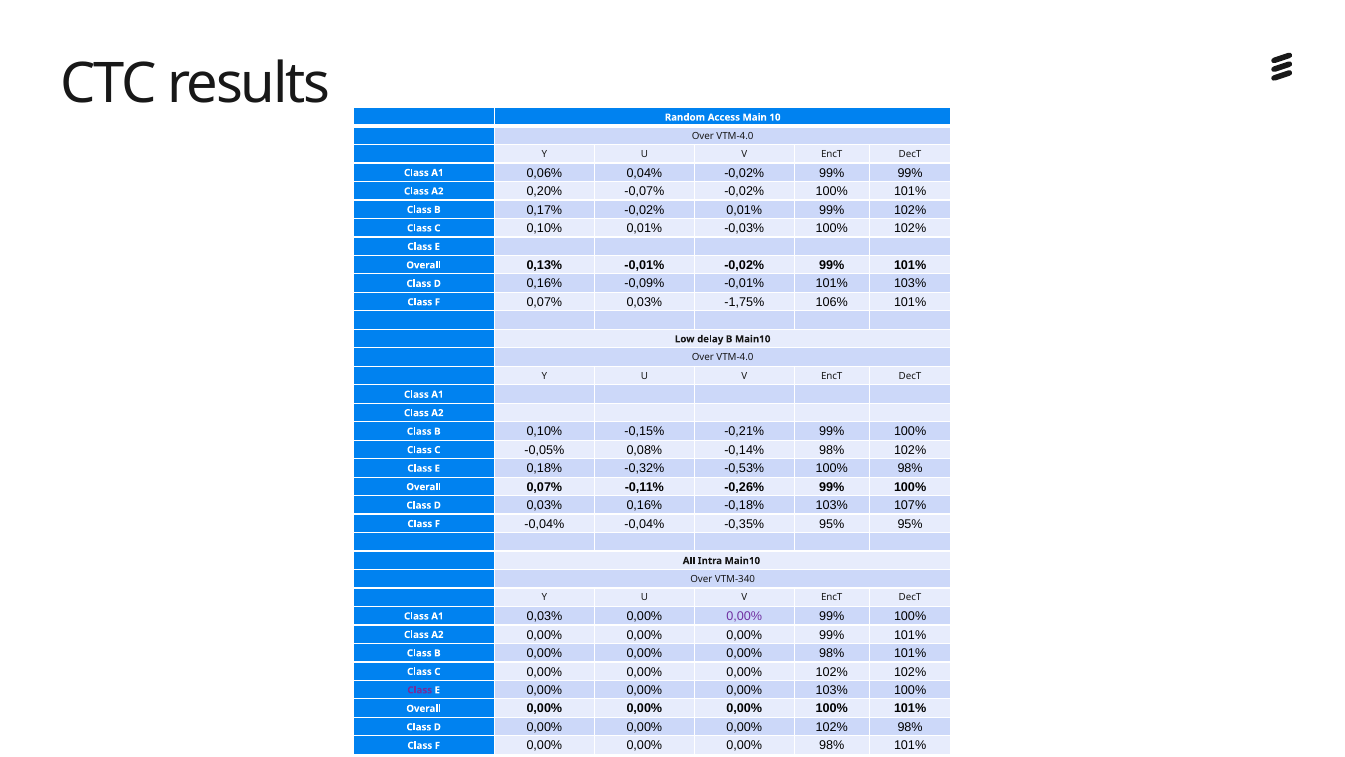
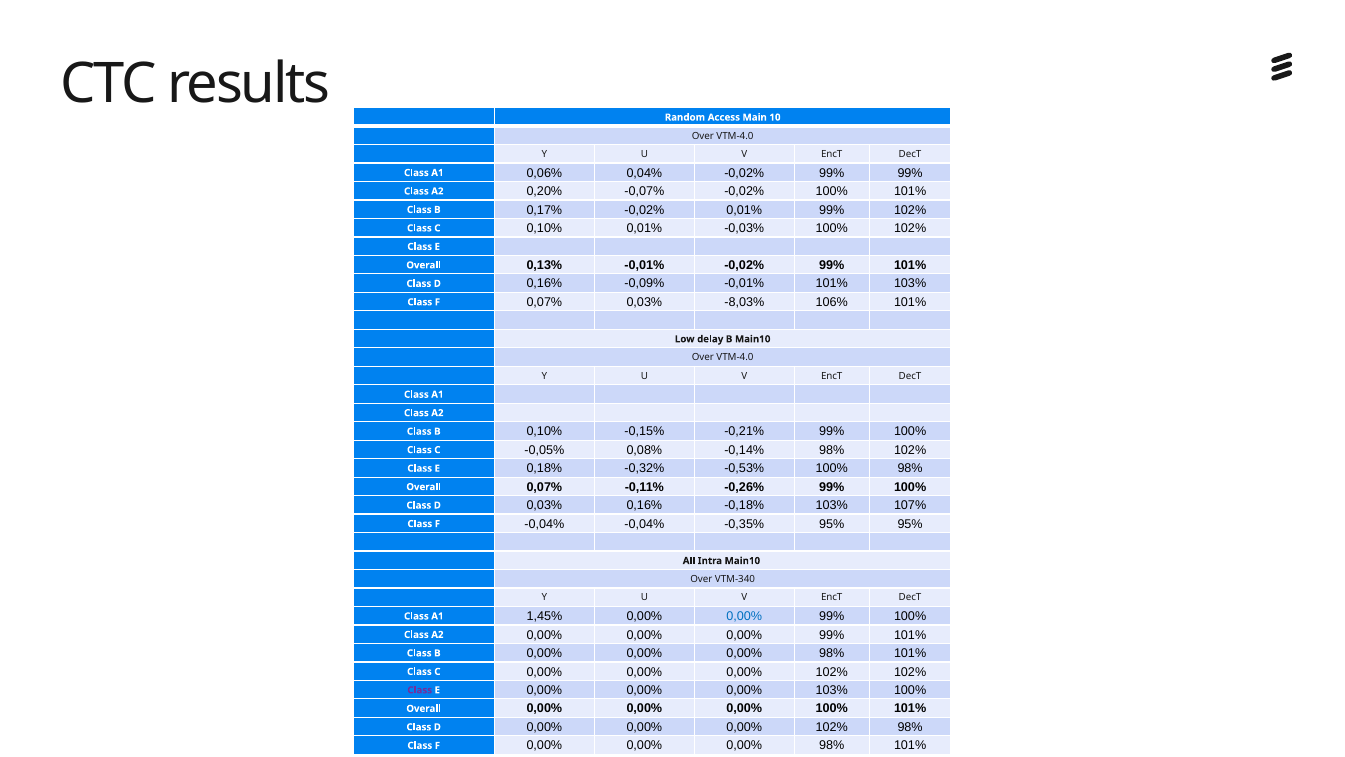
-1,75%: -1,75% -> -8,03% (744, 302)
A1 0,03%: 0,03% -> 1,45% (544, 616)
0,00% colour: purple -> blue (744, 616)
